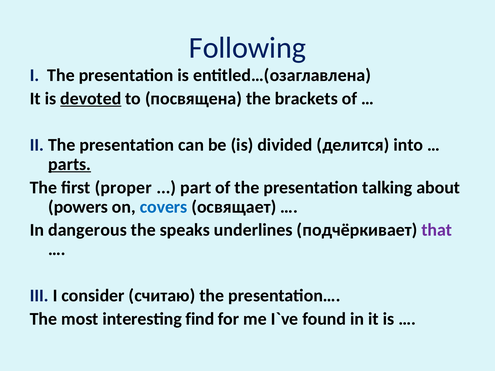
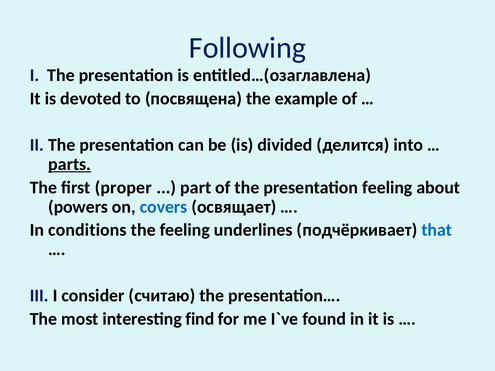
devoted underline: present -> none (91, 99)
brackets: brackets -> example (306, 99)
presentation talking: talking -> feeling (387, 188)
dangerous: dangerous -> conditions (87, 230)
the speaks: speaks -> feeling (185, 230)
that colour: purple -> blue (437, 230)
